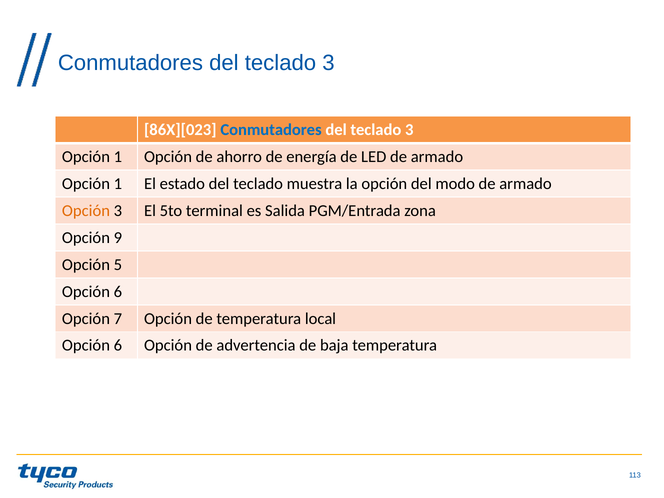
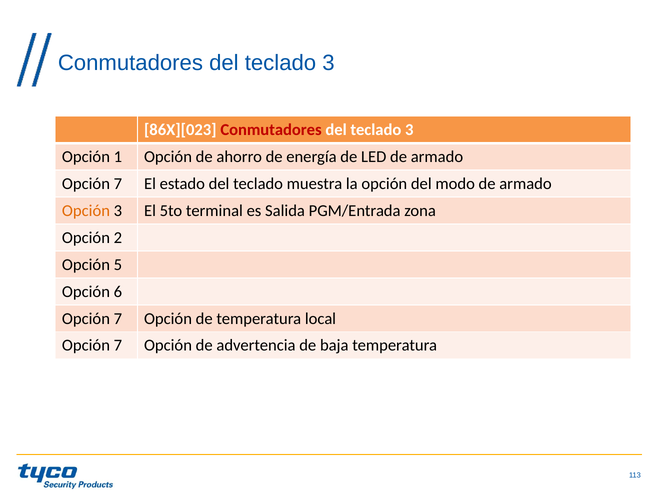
Conmutadores colour: blue -> red (271, 130)
1: 1 -> 7 (118, 184)
9: 9 -> 2 (118, 238)
6: 6 -> 7 (118, 345)
